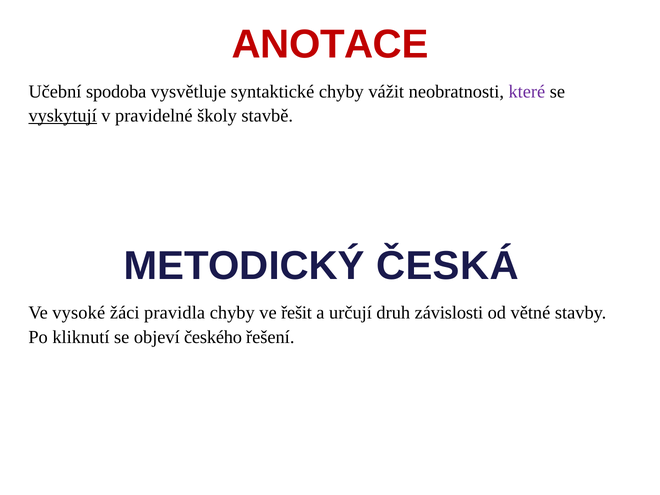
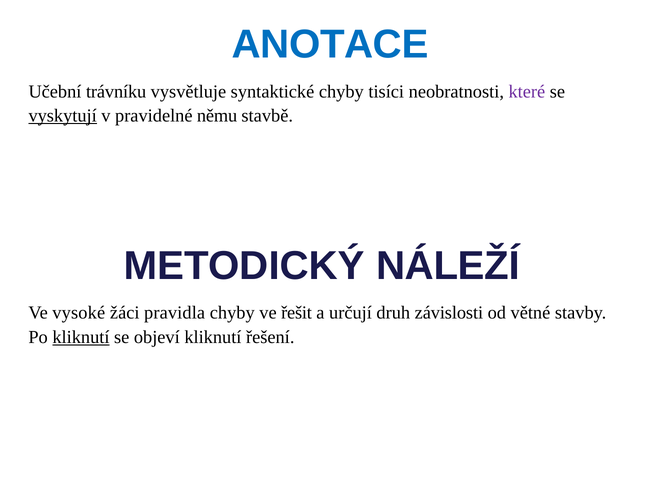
ANOTACE colour: red -> blue (330, 45)
spodoba: spodoba -> trávníku (116, 91)
vážit: vážit -> tisíci (386, 91)
školy: školy -> němu (217, 116)
ČESKÁ: ČESKÁ -> NÁLEŽÍ (448, 266)
kliknutí underline: none -> present (81, 337)
objeví českého: českého -> kliknutí (213, 337)
